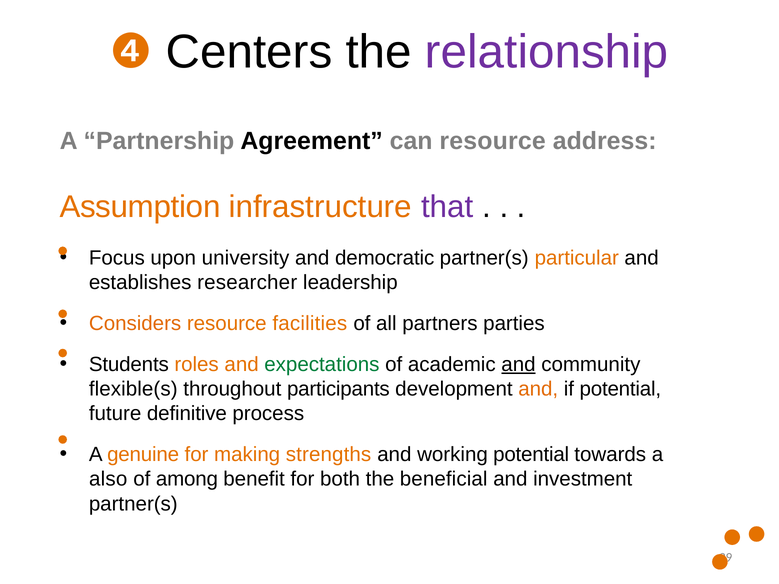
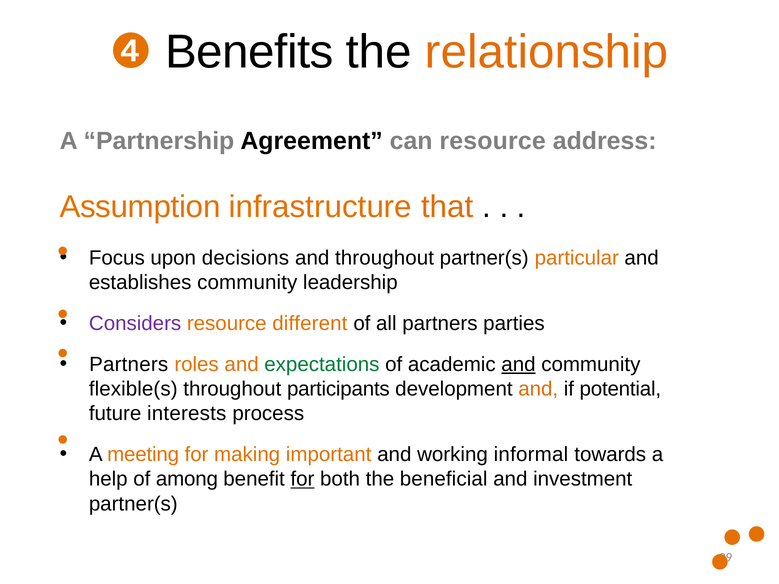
Centers: Centers -> Benefits (249, 52)
relationship colour: purple -> orange (547, 52)
that colour: purple -> orange (447, 207)
university: university -> decisions (245, 258)
and democratic: democratic -> throughout (385, 258)
establishes researcher: researcher -> community (247, 283)
Considers colour: orange -> purple (135, 324)
facilities: facilities -> different (310, 324)
Students: Students -> Partners (129, 365)
definitive: definitive -> interests (187, 414)
genuine: genuine -> meeting (143, 455)
strengths: strengths -> important (329, 455)
working potential: potential -> informal (531, 455)
also: also -> help (108, 479)
for underline: none -> present (302, 479)
